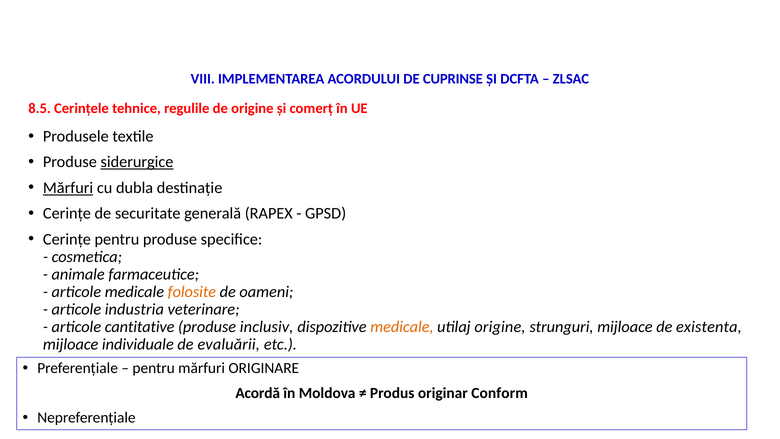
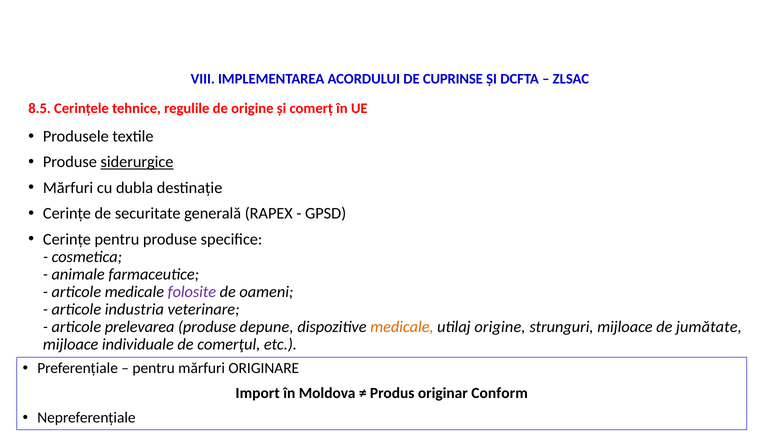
Mărfuri underline: present -> none (68, 188)
folosite colour: orange -> purple (192, 292)
cantitative: cantitative -> prelevarea (140, 327)
inclusiv: inclusiv -> depune (267, 327)
existenta: existenta -> jumătate (709, 327)
evaluării: evaluării -> comerţul (229, 344)
Acordă: Acordă -> Import (258, 393)
